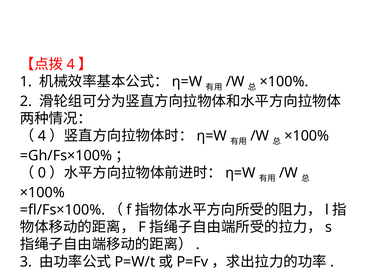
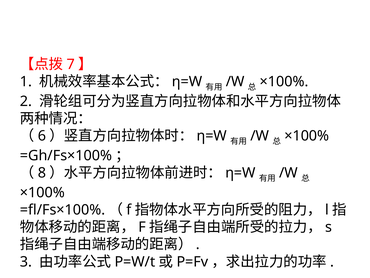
4: 4 -> 7 (71, 64)
4: 4 -> 6 (42, 136)
0: 0 -> 8 (42, 173)
